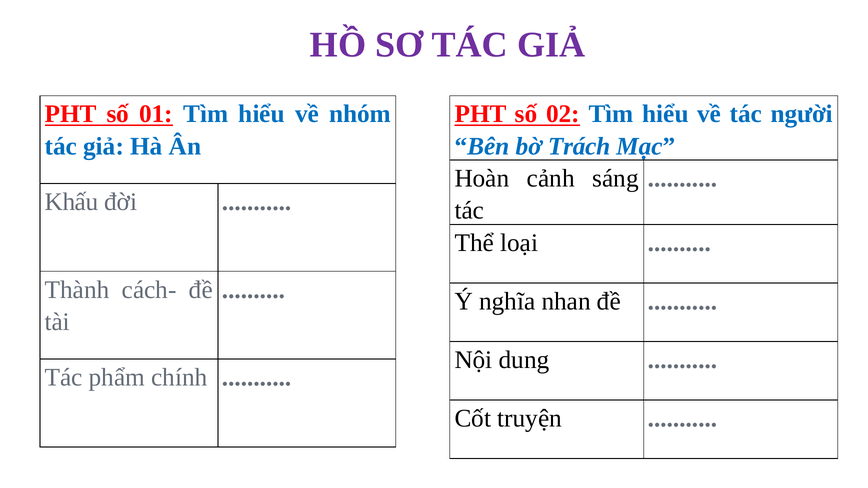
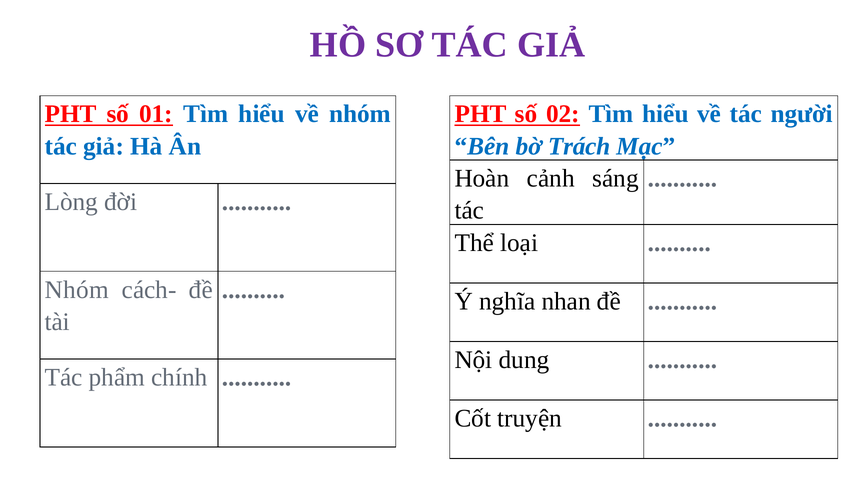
Khấu: Khấu -> Lòng (71, 202)
Thành: Thành -> Nhóm (77, 290)
